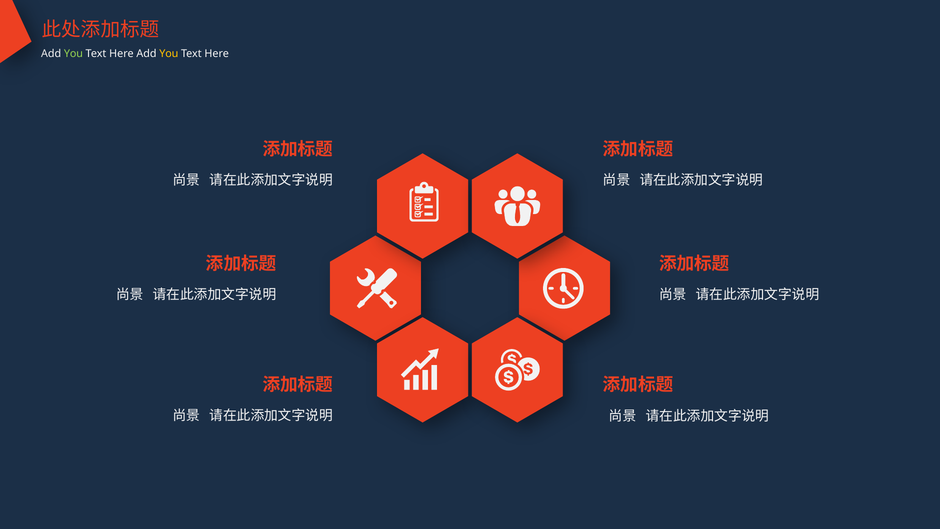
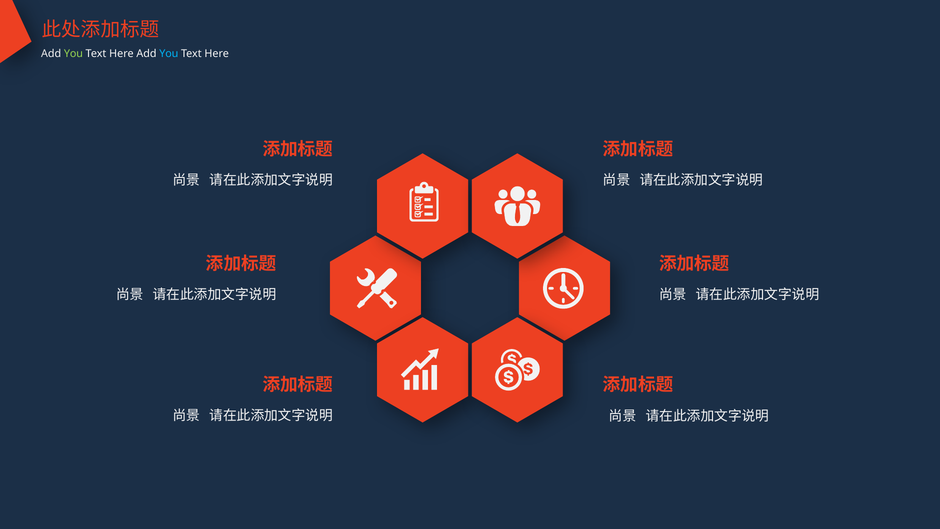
You colour: yellow -> light blue (169, 54)
